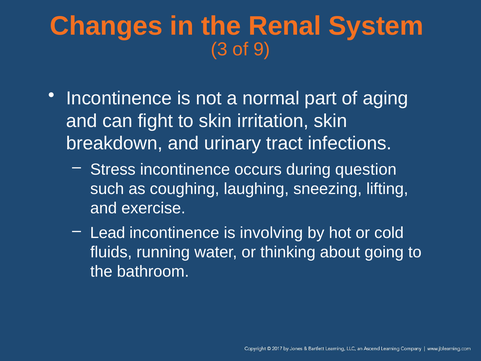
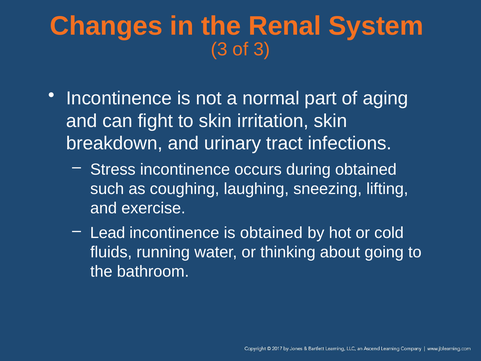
of 9: 9 -> 3 (262, 49)
during question: question -> obtained (366, 170)
is involving: involving -> obtained (271, 233)
